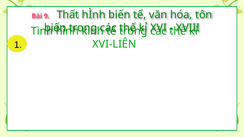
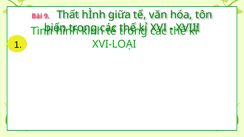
hÌnh biến: biến -> giữa (119, 15)
XVI-LIÊN: XVI-LIÊN -> XVI-LOẠI (114, 44)
